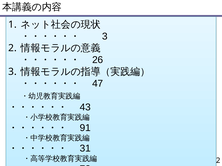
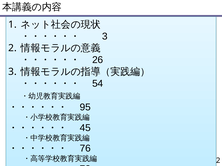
47: 47 -> 54 (98, 84)
43: 43 -> 95 (85, 107)
91: 91 -> 45 (85, 128)
31: 31 -> 76 (85, 149)
